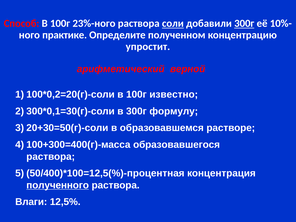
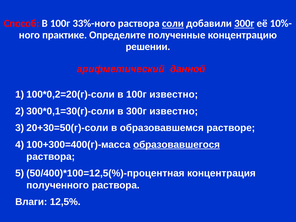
23%-ного: 23%-ного -> 33%-ного (94, 23)
полученном: полученном -> полученные (177, 35)
упростит: упростит -> решении (148, 47)
верной: верной -> данной (188, 69)
300г формулу: формулу -> известно (174, 111)
образовавшегося underline: none -> present (177, 145)
полученного underline: present -> none (58, 185)
